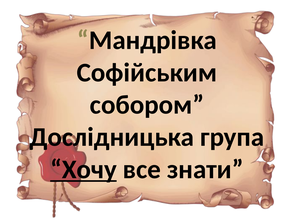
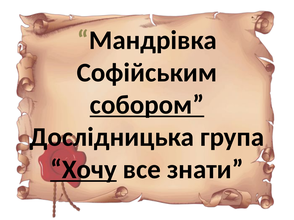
собором underline: none -> present (147, 105)
